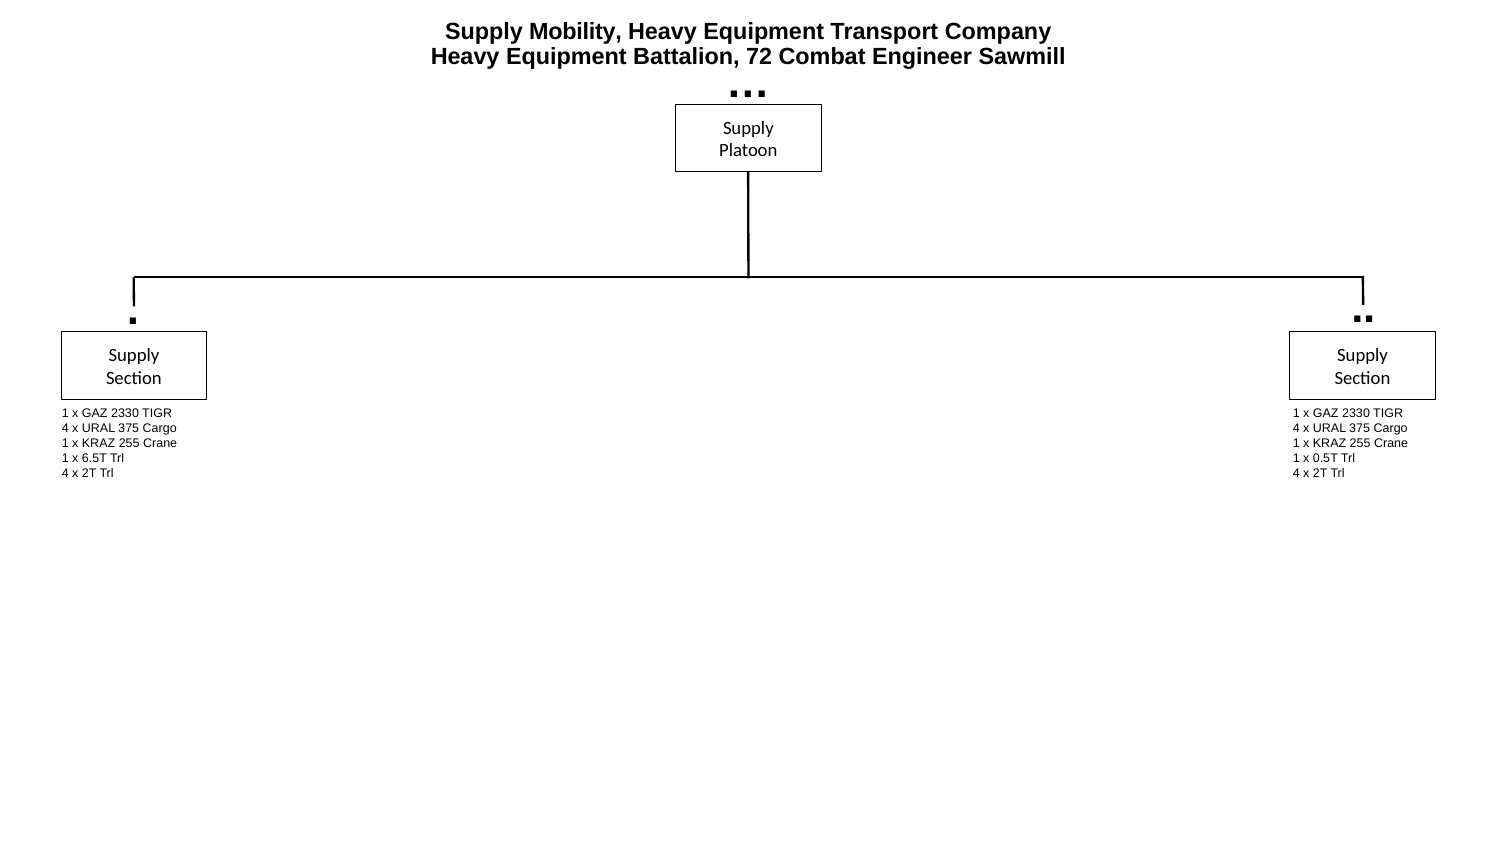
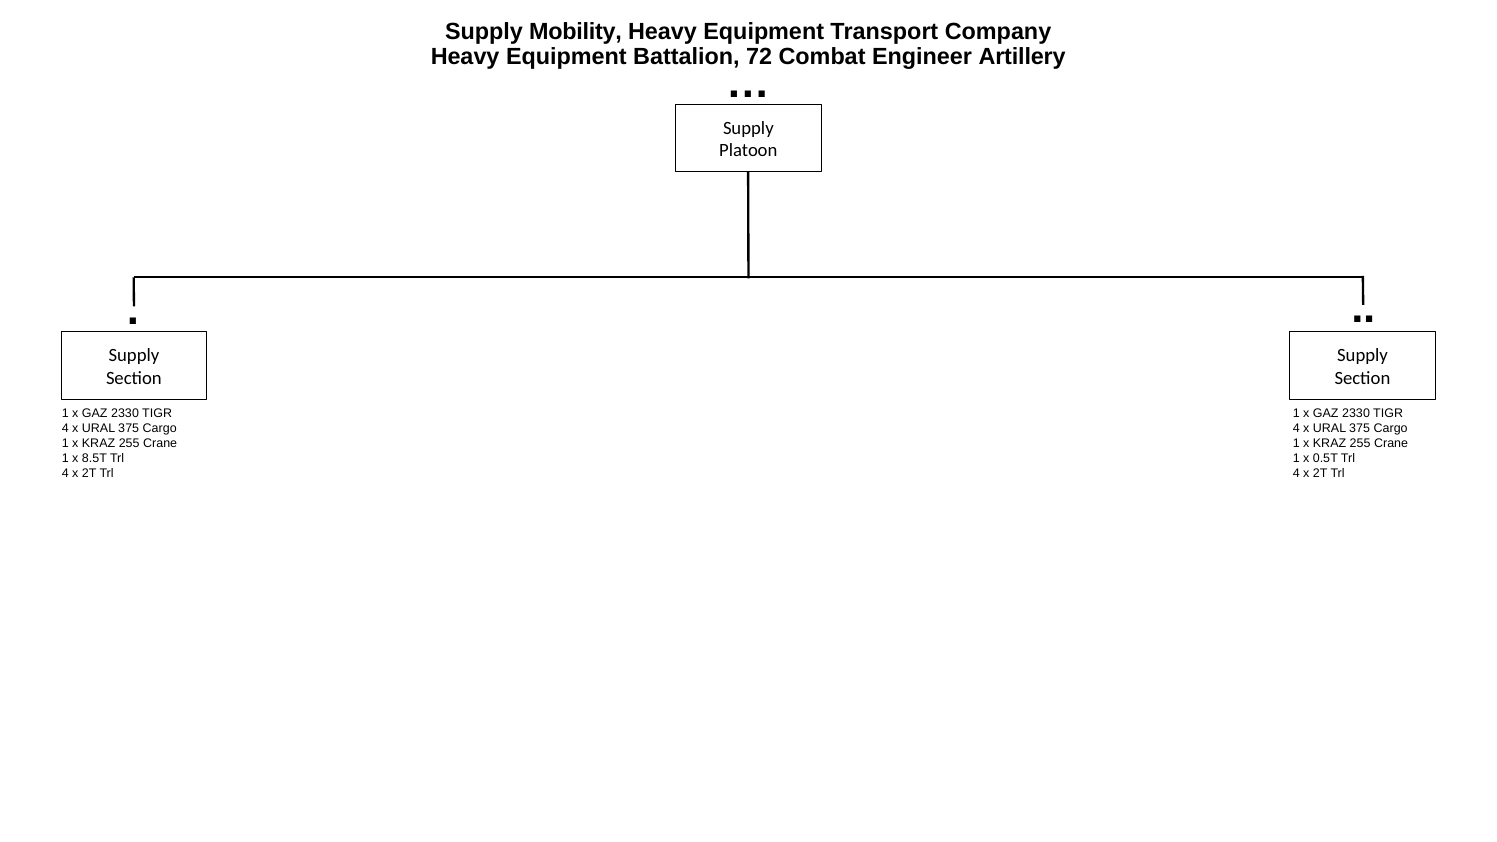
Sawmill: Sawmill -> Artillery (1022, 57)
6.5T: 6.5T -> 8.5T (94, 459)
